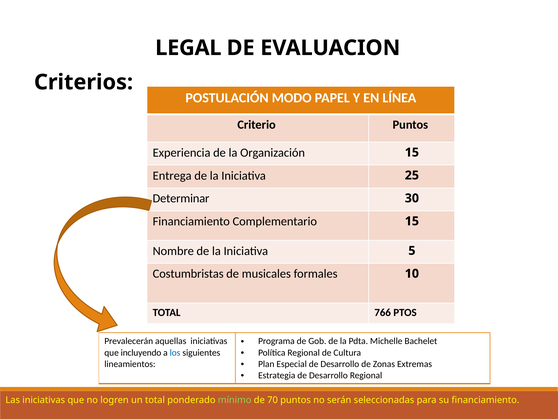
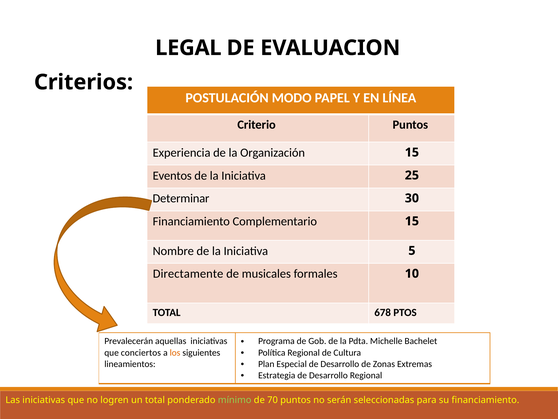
Entrega: Entrega -> Eventos (172, 175)
Costumbristas: Costumbristas -> Directamente (188, 274)
766: 766 -> 678 (383, 312)
incluyendo: incluyendo -> conciertos (141, 352)
los colour: blue -> orange (175, 352)
